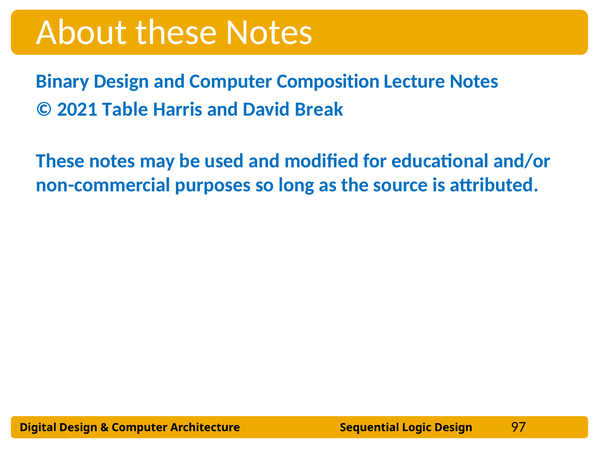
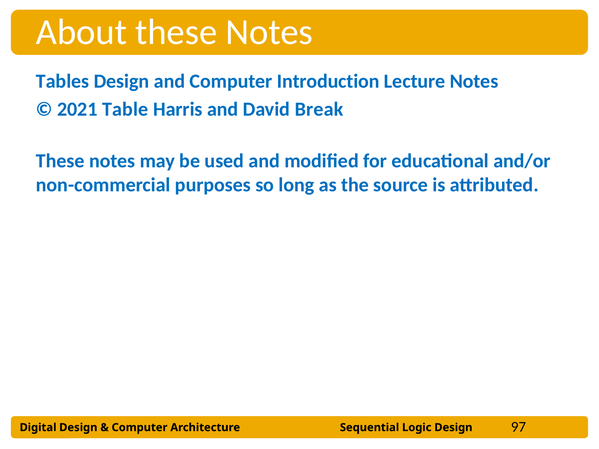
Binary: Binary -> Tables (63, 81)
Composition: Composition -> Introduction (328, 81)
